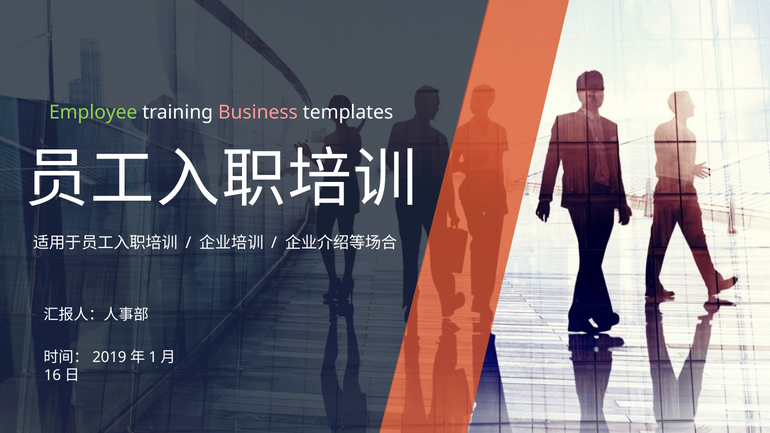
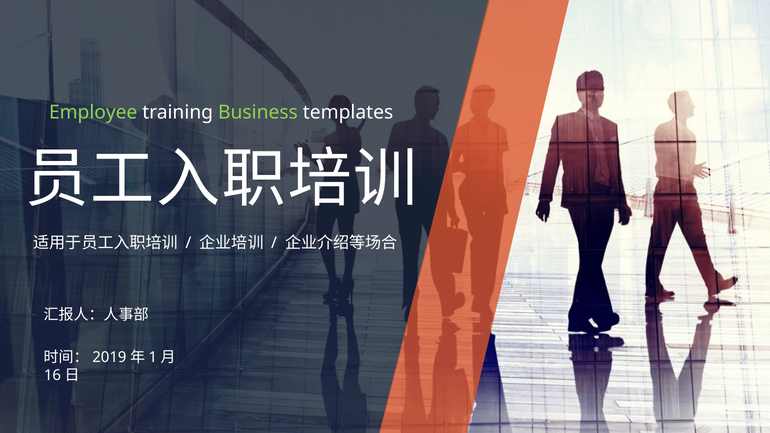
Business colour: pink -> light green (258, 113)
